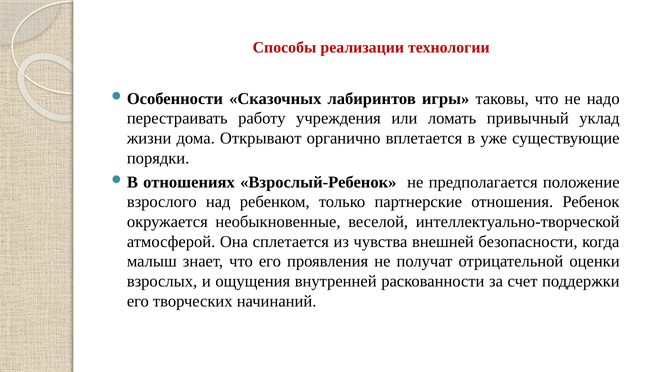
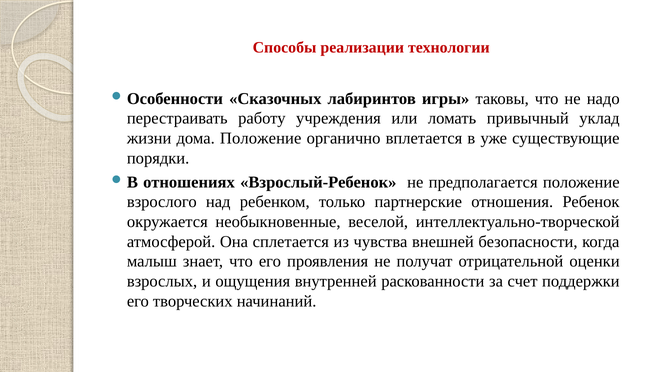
дома Открывают: Открывают -> Положение (261, 138)
